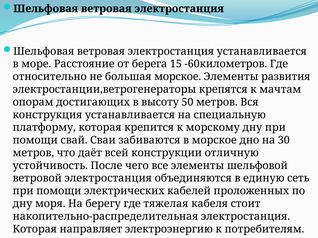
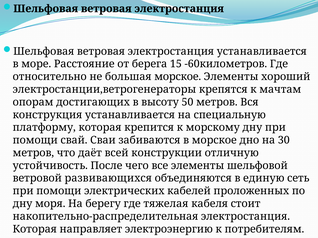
развития: развития -> хороший (286, 77)
ветровой электростанция: электростанция -> развивающихся (108, 179)
